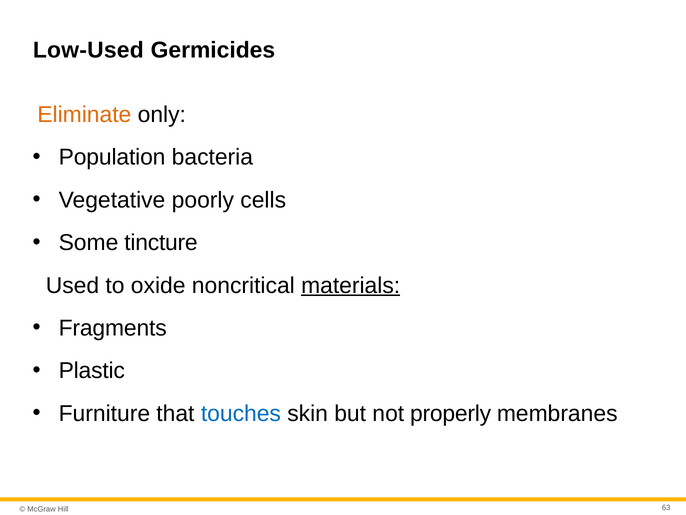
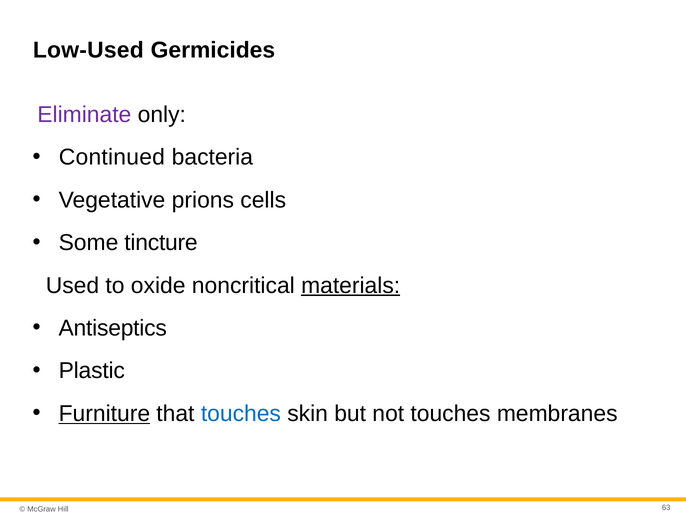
Eliminate colour: orange -> purple (84, 115)
Population: Population -> Continued (112, 157)
poorly: poorly -> prions (203, 200)
Fragments: Fragments -> Antiseptics (113, 328)
Furniture underline: none -> present (104, 413)
not properly: properly -> touches (450, 413)
